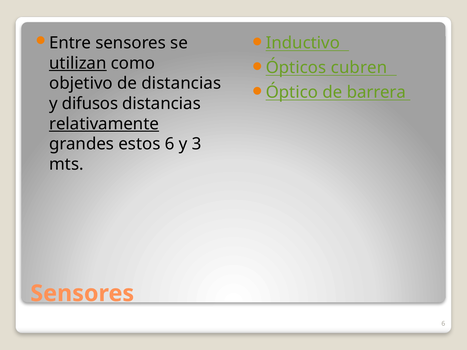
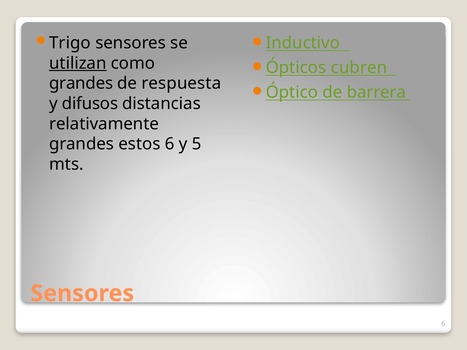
Entre: Entre -> Trigo (70, 43)
objetivo: objetivo -> grandes (81, 83)
de distancias: distancias -> respuesta (181, 83)
relativamente underline: present -> none (104, 124)
3: 3 -> 5 (197, 144)
